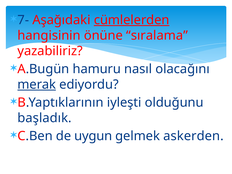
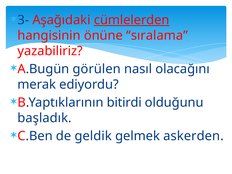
7-: 7- -> 3- (23, 20)
hamuru: hamuru -> görülen (97, 69)
merak underline: present -> none (37, 84)
iyleşti: iyleşti -> bitirdi (124, 103)
uygun: uygun -> geldik (93, 136)
